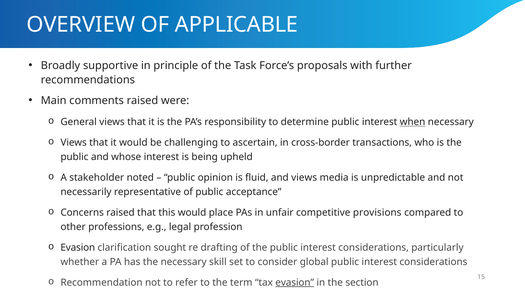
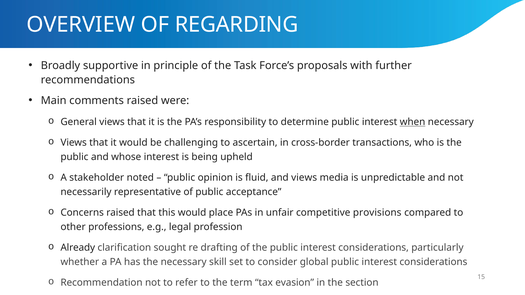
APPLICABLE: APPLICABLE -> REGARDING (237, 25)
Evasion: Evasion -> Already (78, 248)
evasion underline: present -> none (295, 283)
